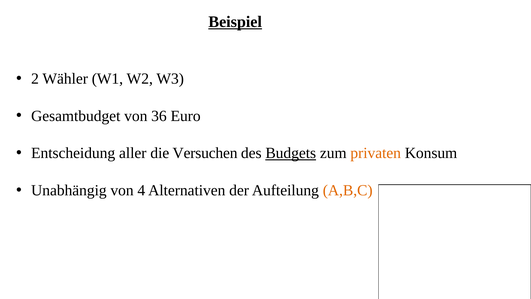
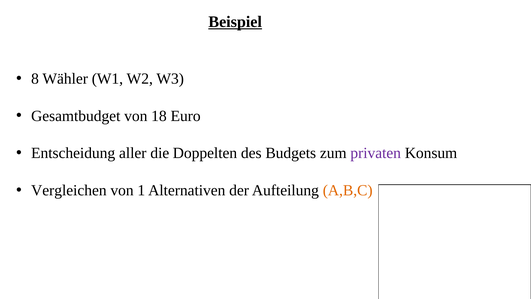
2: 2 -> 8 (35, 79)
36: 36 -> 18 (159, 116)
Versuchen: Versuchen -> Doppelten (205, 153)
Budgets underline: present -> none (291, 153)
privaten colour: orange -> purple (376, 153)
Unabhängig: Unabhängig -> Vergleichen (69, 190)
4: 4 -> 1 (141, 190)
